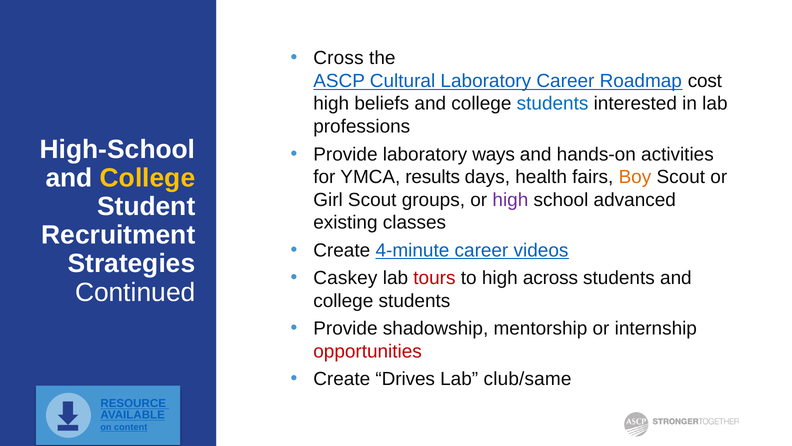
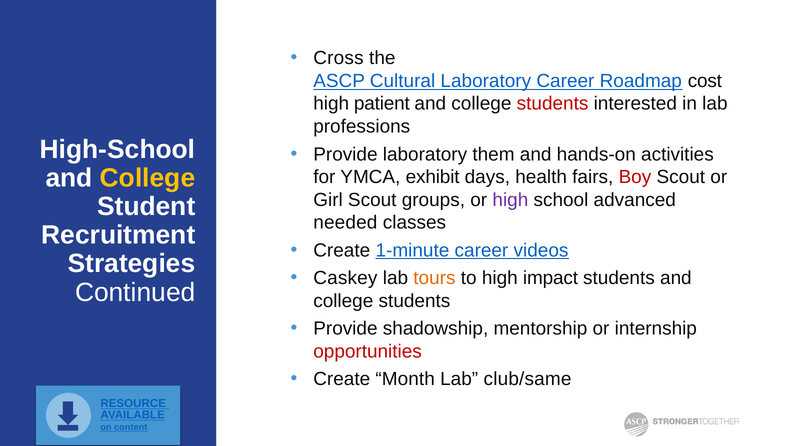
beliefs: beliefs -> patient (382, 104)
students colour: blue -> red (553, 104)
ways: ways -> them (493, 154)
results: results -> exhibit (433, 177)
Boy colour: orange -> red (635, 177)
existing: existing -> needed (345, 222)
4-minute: 4-minute -> 1-minute (412, 250)
tours colour: red -> orange (434, 278)
across: across -> impact (550, 278)
Drives: Drives -> Month (405, 379)
